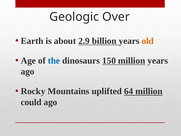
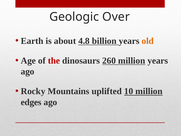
2.9: 2.9 -> 4.8 (84, 41)
the colour: blue -> red (54, 61)
150: 150 -> 260 (109, 61)
64: 64 -> 10 (129, 91)
could: could -> edges (31, 102)
